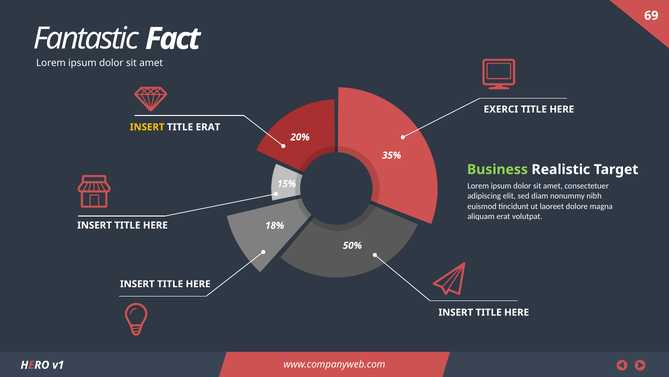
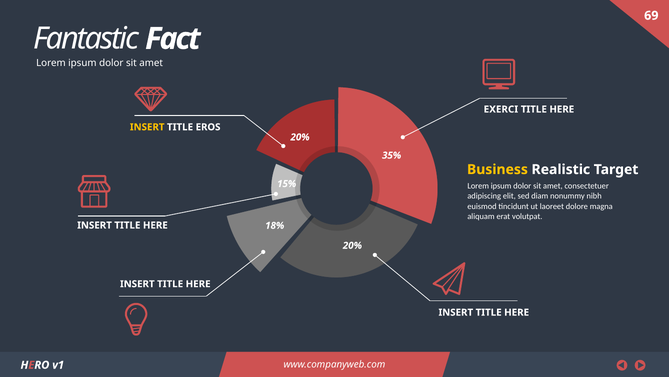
TITLE ERAT: ERAT -> EROS (208, 127)
Business colour: light green -> yellow (497, 169)
50%: 50% -> 20% (352, 245)
